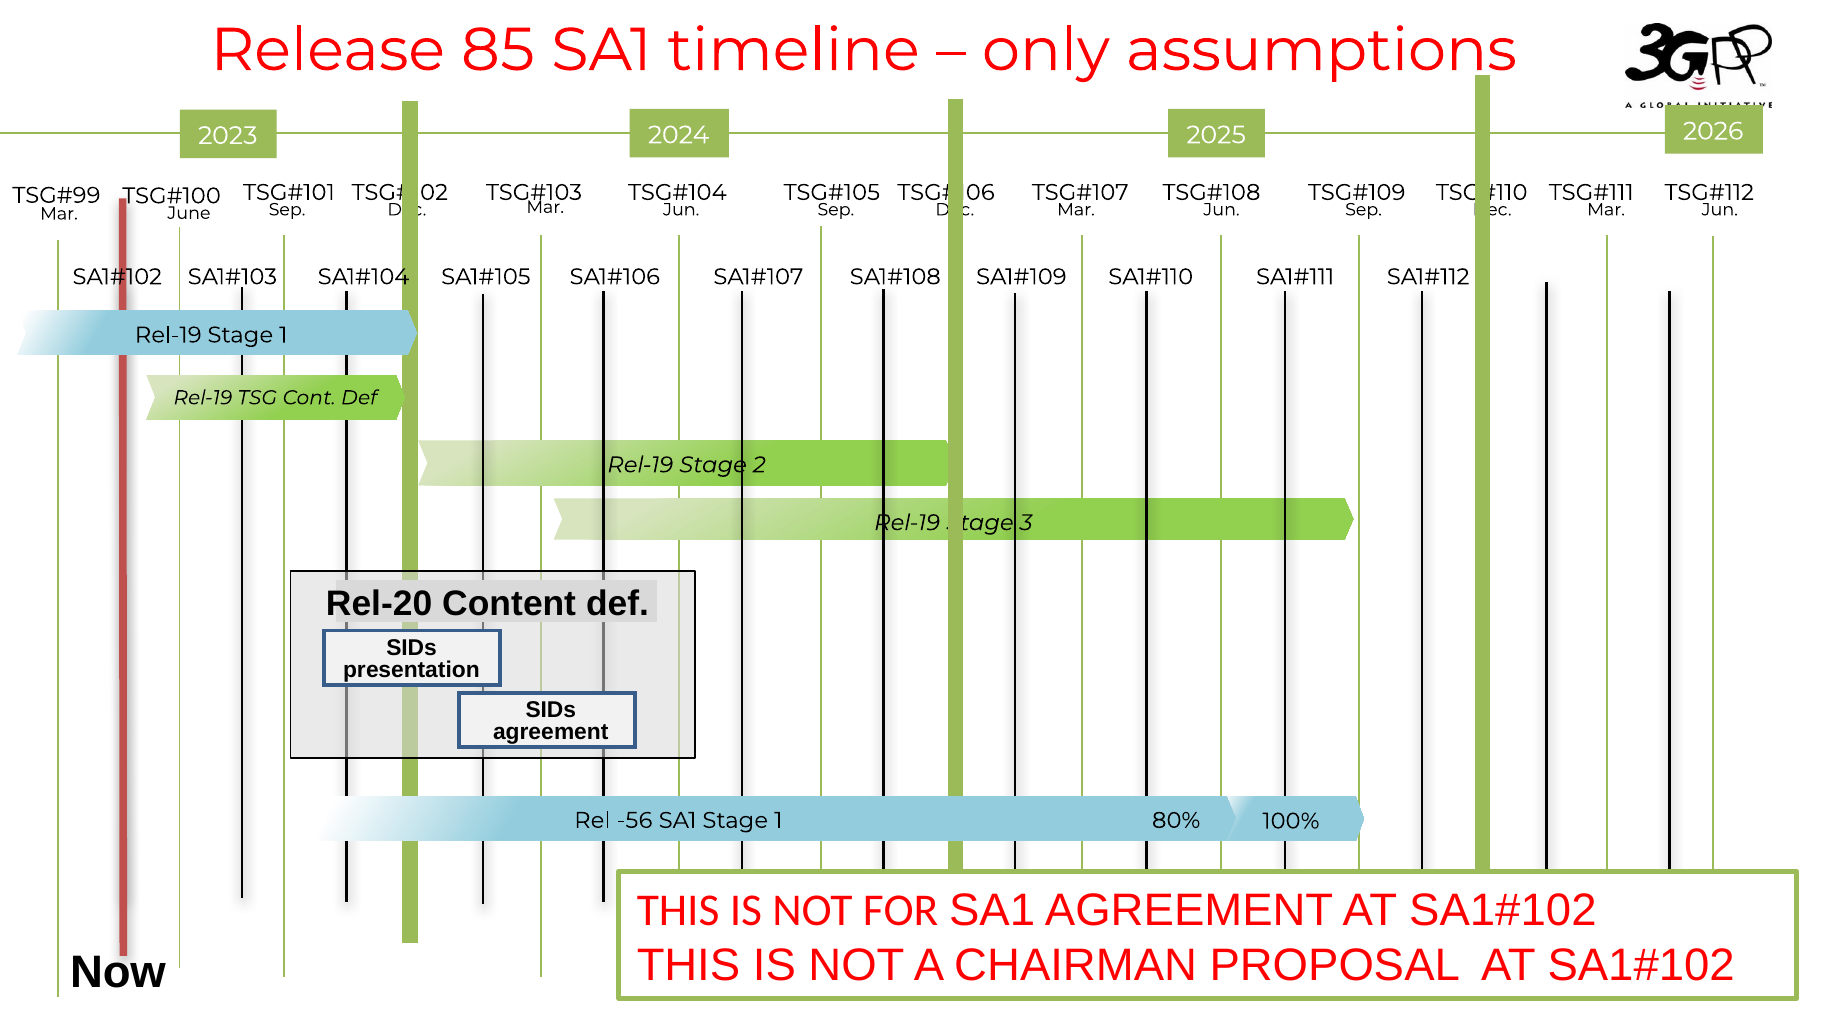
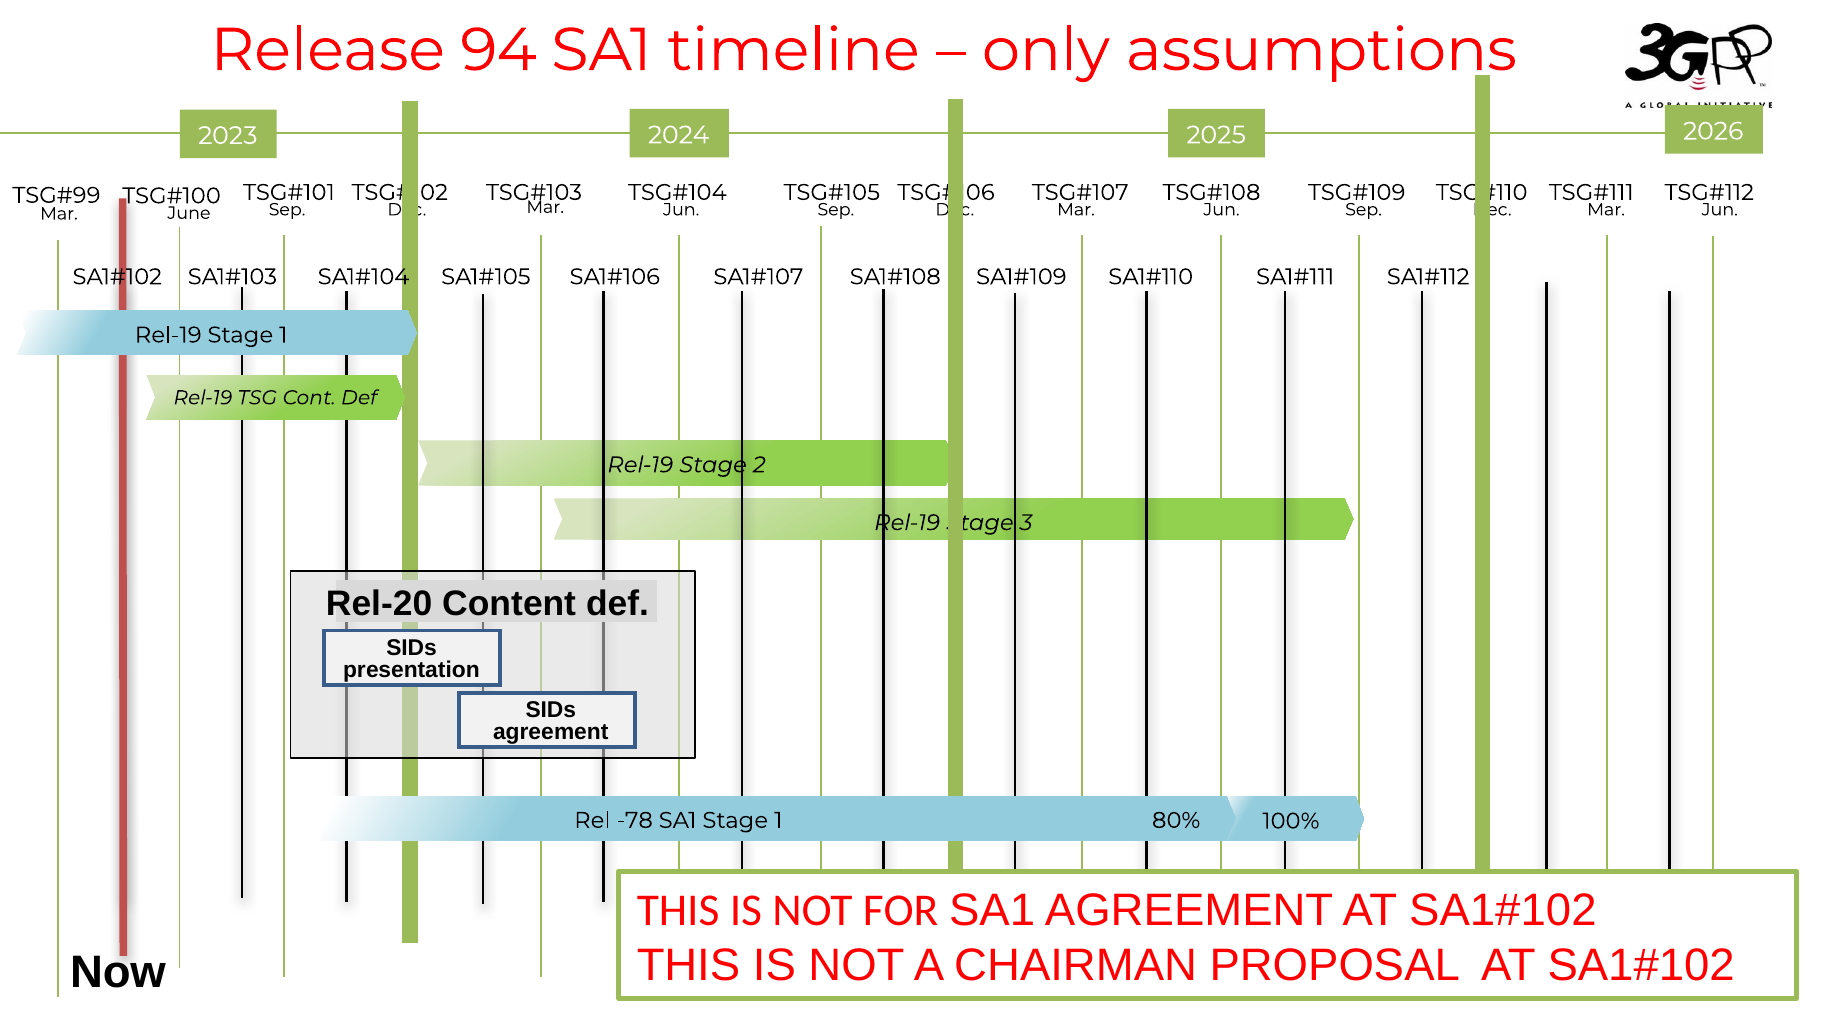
85: 85 -> 94 (498, 50)
-56: -56 -> -78 (635, 821)
